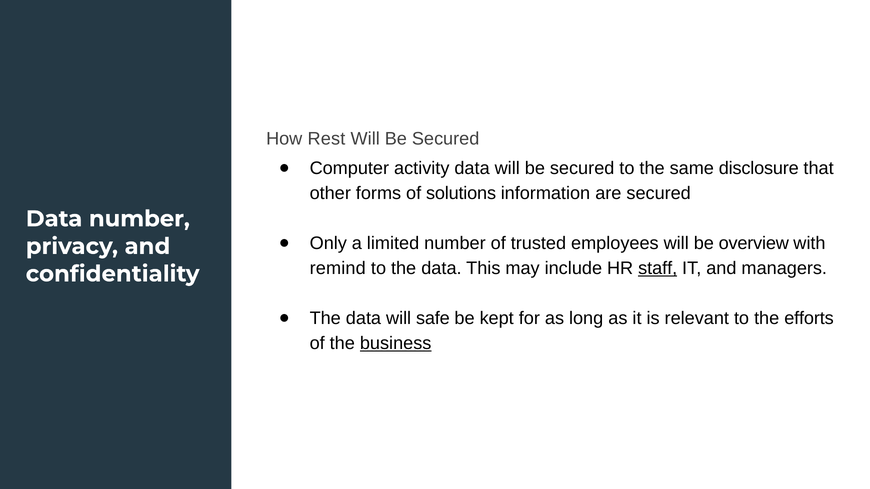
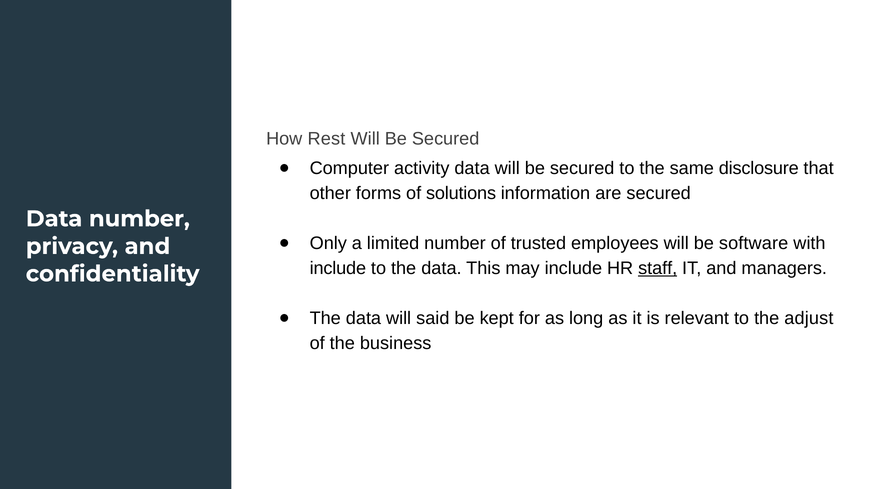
overview: overview -> software (754, 244)
remind: remind -> include (338, 269)
safe: safe -> said (433, 319)
efforts: efforts -> adjust (809, 319)
business underline: present -> none (396, 344)
